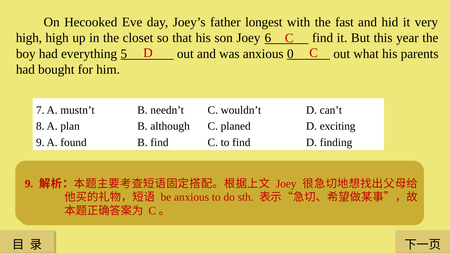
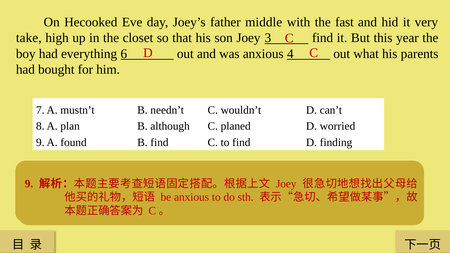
longest: longest -> middle (264, 22)
high: high -> take (29, 38)
6: 6 -> 3 (268, 38)
5: 5 -> 6 (124, 54)
0: 0 -> 4 (290, 54)
exciting: exciting -> worried (338, 126)
